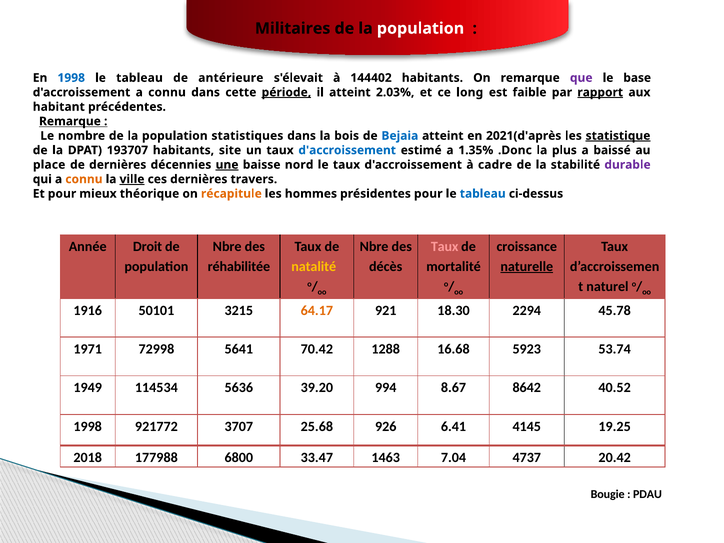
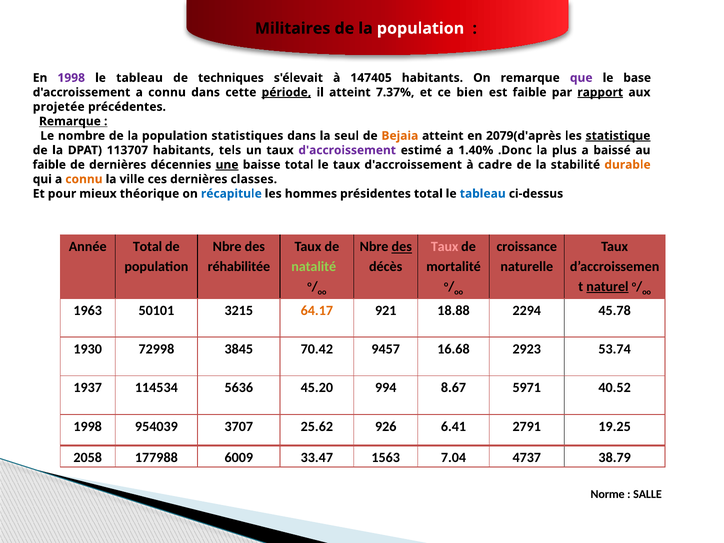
1998 colour: blue -> purple (71, 78)
antérieure: antérieure -> techniques (231, 78)
144402: 144402 -> 147405 (371, 78)
2.03%: 2.03% -> 7.37% (395, 92)
long: long -> bien (470, 92)
habitant: habitant -> projetée (59, 107)
bois: bois -> seul (347, 136)
Bejaia colour: blue -> orange (400, 136)
2021(d'après: 2021(d'après -> 2079(d'après (524, 136)
193707: 193707 -> 113707 (127, 150)
site: site -> tels (230, 150)
d'accroissement colour: blue -> purple (347, 150)
1.35%: 1.35% -> 1.40% (476, 150)
place: place -> faible (49, 165)
baisse nord: nord -> total (299, 165)
durable colour: purple -> orange (628, 165)
ville underline: present -> none (132, 179)
travers: travers -> classes (254, 179)
récapitule colour: orange -> blue (231, 194)
présidentes pour: pour -> total (428, 194)
Année Droit: Droit -> Total (148, 247)
des underline: none -> present (402, 247)
natalité colour: yellow -> light green (314, 267)
naturelle underline: present -> none (527, 267)
naturel underline: none -> present (607, 286)
1916: 1916 -> 1963 (88, 311)
18.30: 18.30 -> 18.88 (454, 311)
1971: 1971 -> 1930 (88, 349)
5641: 5641 -> 3845 (239, 349)
1288: 1288 -> 9457 (386, 349)
5923: 5923 -> 2923 (527, 349)
1949: 1949 -> 1937 (88, 388)
39.20: 39.20 -> 45.20 (317, 388)
8642: 8642 -> 5971 (527, 388)
921772: 921772 -> 954039 (156, 426)
25.68: 25.68 -> 25.62 (317, 426)
4145: 4145 -> 2791 (527, 426)
2018: 2018 -> 2058 (88, 458)
6800: 6800 -> 6009 (239, 458)
1463: 1463 -> 1563 (386, 458)
20.42: 20.42 -> 38.79 (615, 458)
Bougie: Bougie -> Norme (608, 494)
PDAU: PDAU -> SALLE (647, 494)
